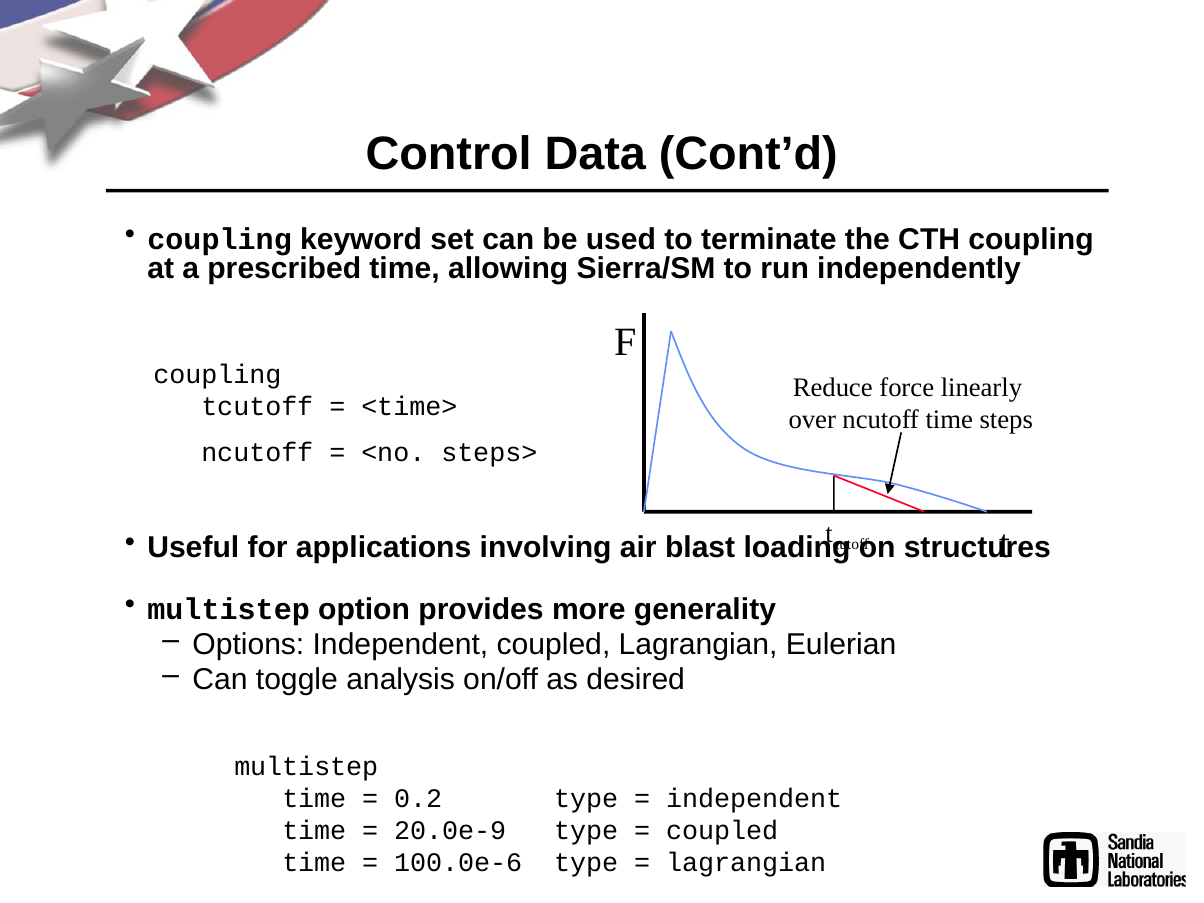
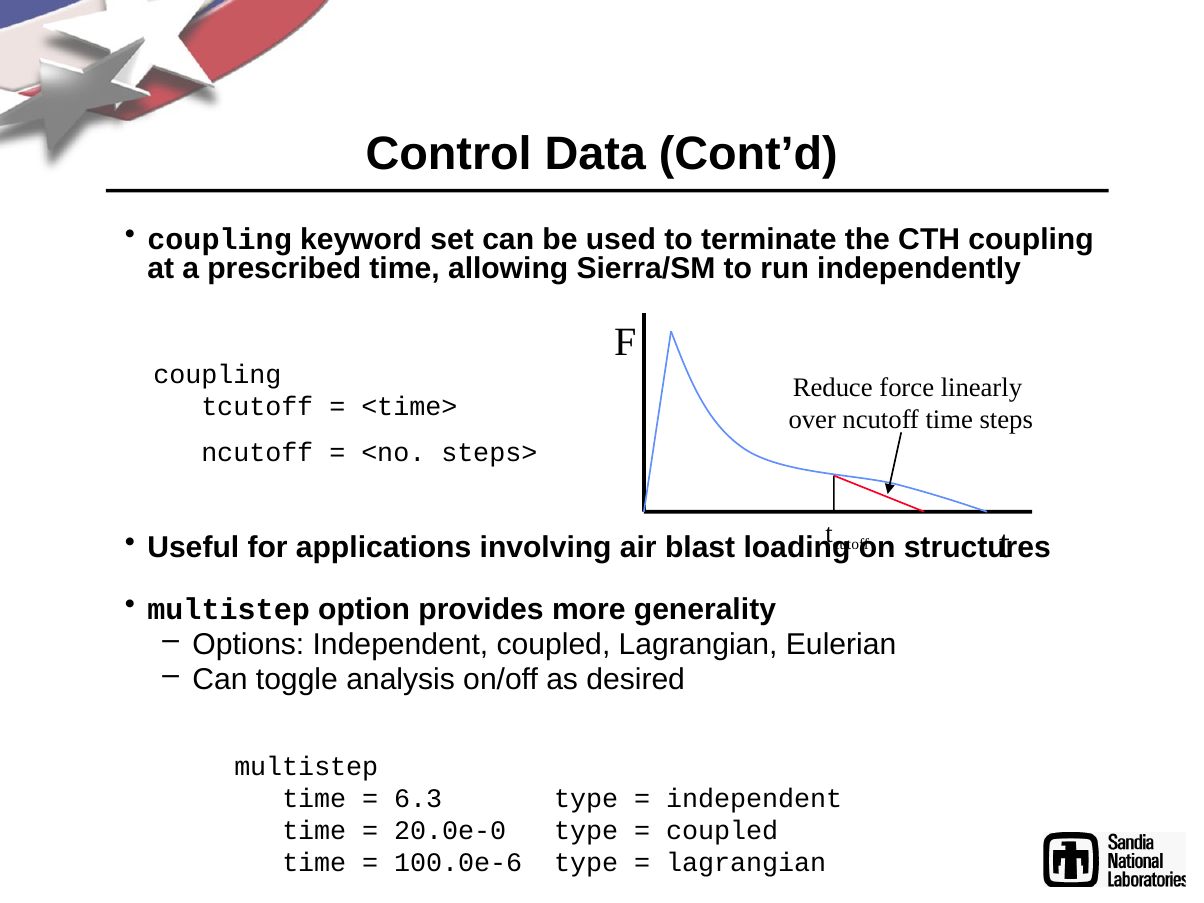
0.2: 0.2 -> 6.3 (418, 798)
20.0e-9: 20.0e-9 -> 20.0e-0 (450, 830)
